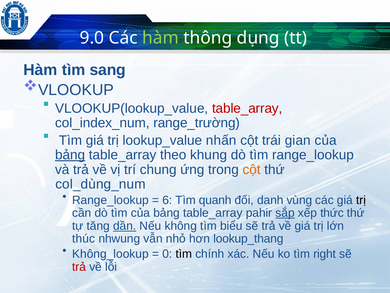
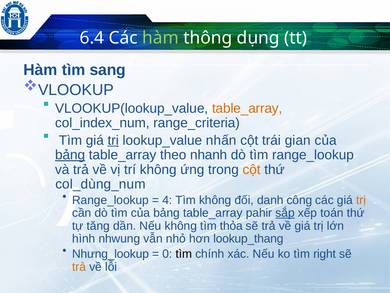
9.0: 9.0 -> 6.4 (92, 38)
table_array colour: red -> orange (247, 108)
range_trường: range_trường -> range_criteria (197, 123)
trị underline: none -> present (113, 140)
khung: khung -> nhanh (209, 155)
trí chung: chung -> không (158, 169)
6: 6 -> 4 (167, 200)
Tìm quanh: quanh -> không (215, 200)
vùng: vùng -> công (299, 200)
trị colour: black -> orange (361, 200)
thức: thức -> toán (332, 213)
dần underline: present -> none (125, 226)
biểu: biểu -> thỏa (231, 226)
thúc: thúc -> hình (84, 238)
Không_lookup: Không_lookup -> Nhưng_lookup (111, 254)
trả colour: red -> orange (79, 266)
